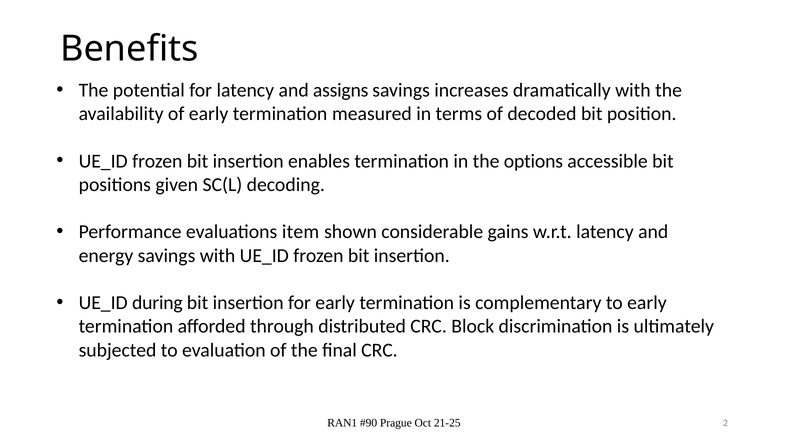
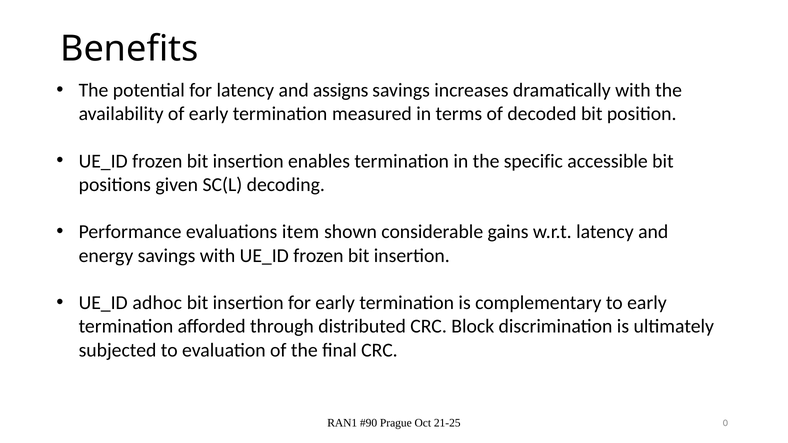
options: options -> specific (533, 161)
during: during -> adhoc (157, 303)
2: 2 -> 0 (725, 423)
